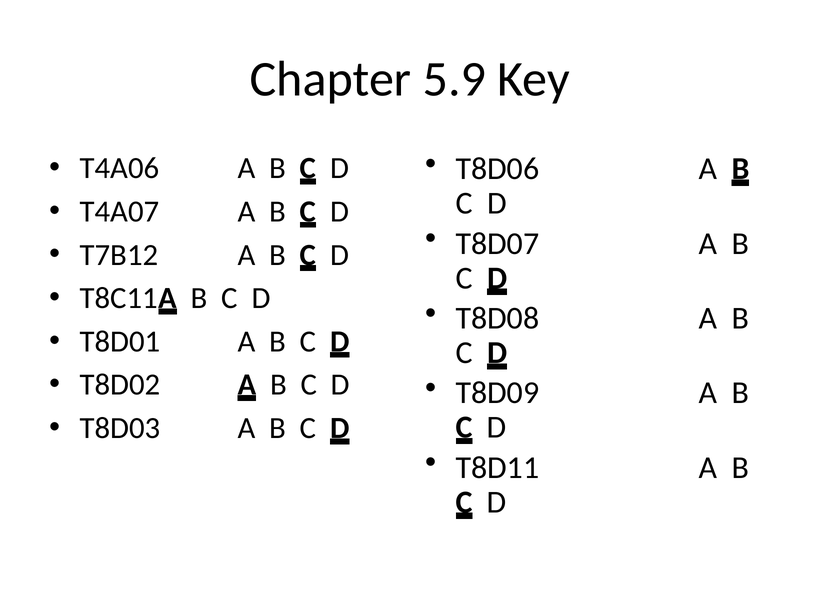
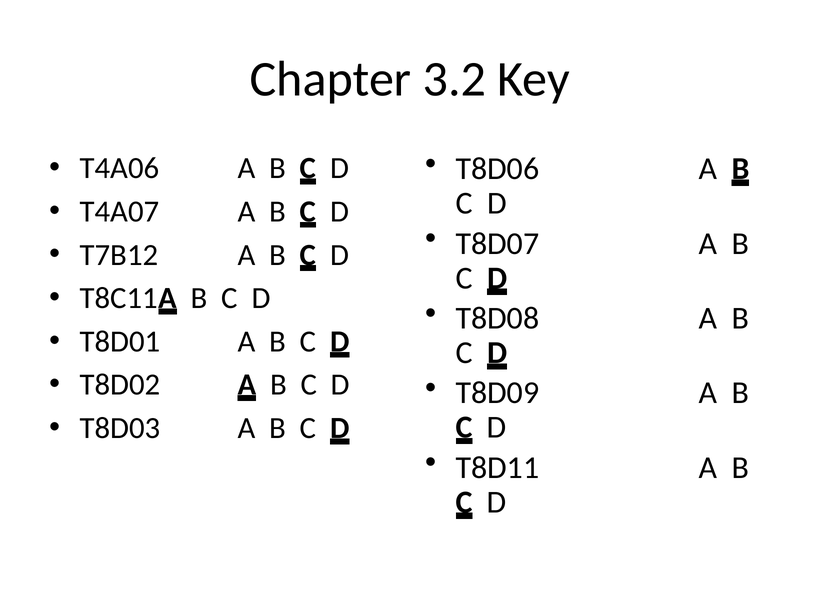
5.9: 5.9 -> 3.2 (454, 79)
